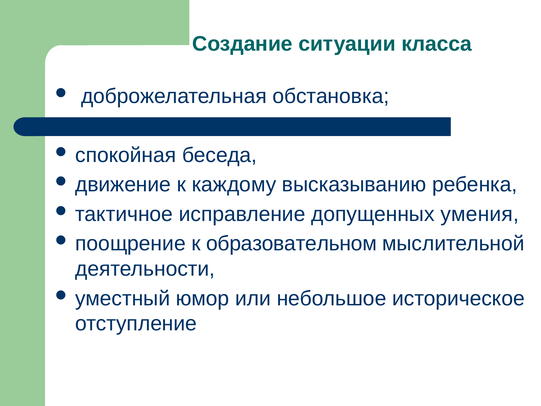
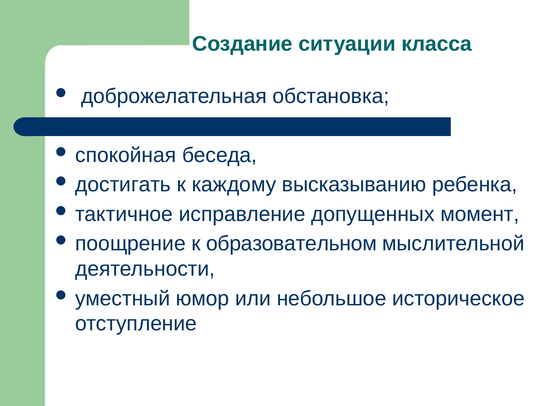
движение: движение -> достигать (123, 185)
умения: умения -> момент (480, 214)
